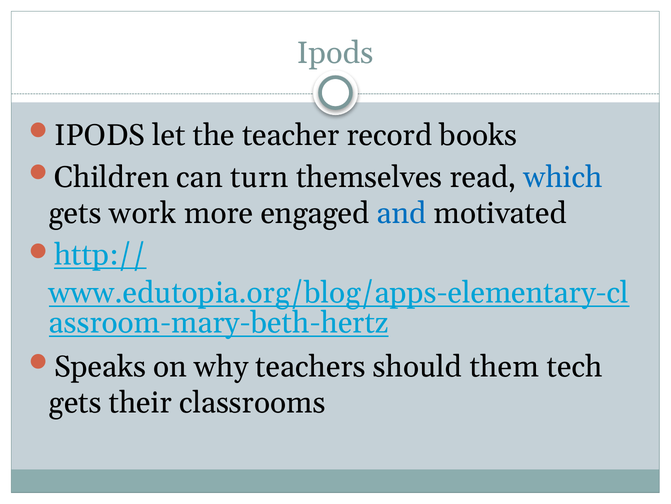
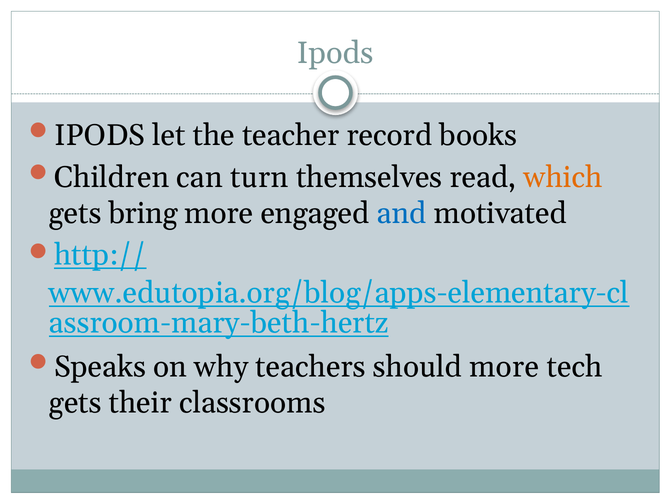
which colour: blue -> orange (563, 177)
work: work -> bring (143, 213)
should them: them -> more (504, 366)
